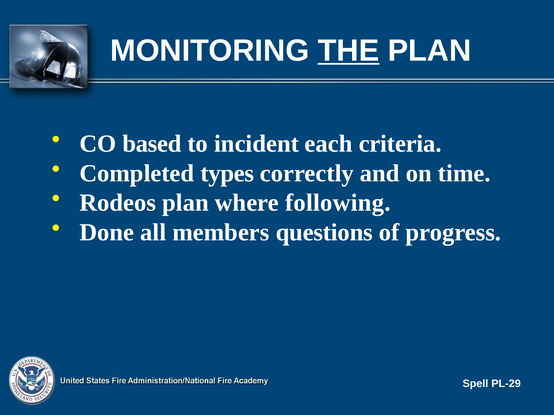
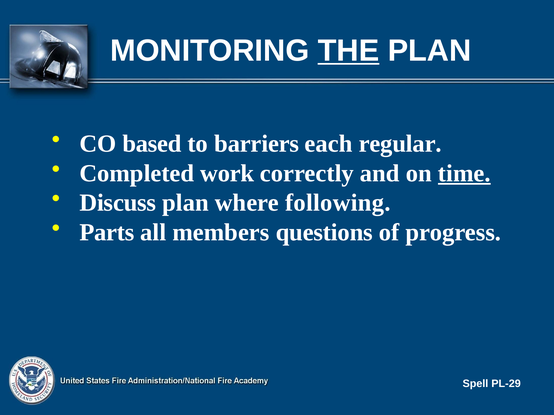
incident: incident -> barriers (257, 144)
criteria: criteria -> regular (400, 144)
types: types -> work (227, 173)
time underline: none -> present (464, 173)
Rodeos: Rodeos -> Discuss (118, 203)
Done: Done -> Parts (107, 233)
